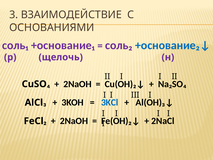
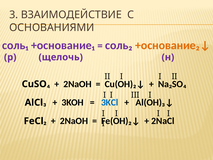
+основание₂↓ colour: blue -> orange (173, 45)
